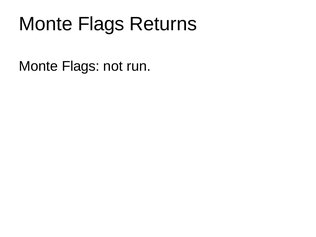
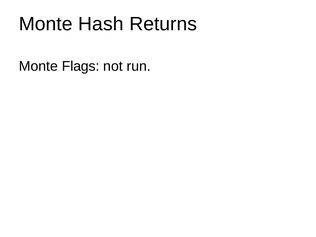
Flags: Flags -> Hash (101, 24)
